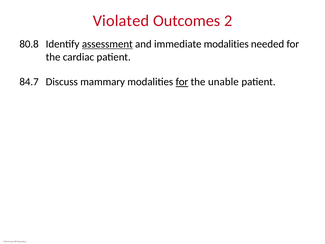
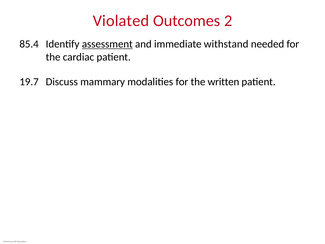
80.8: 80.8 -> 85.4 (29, 44)
immediate modalities: modalities -> withstand (226, 44)
84.7: 84.7 -> 19.7 (29, 82)
for underline: present -> none (182, 82)
unable: unable -> written (223, 82)
